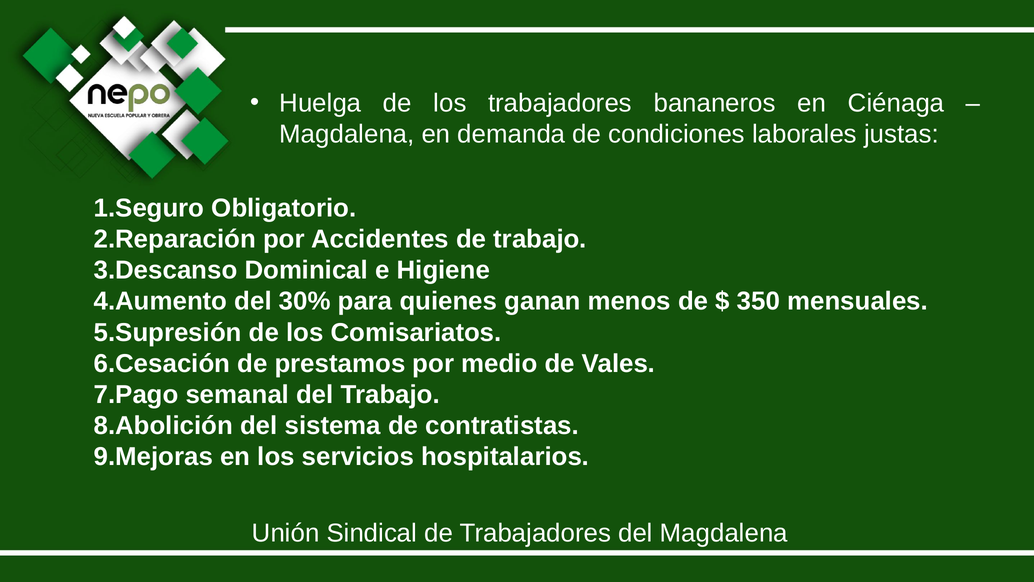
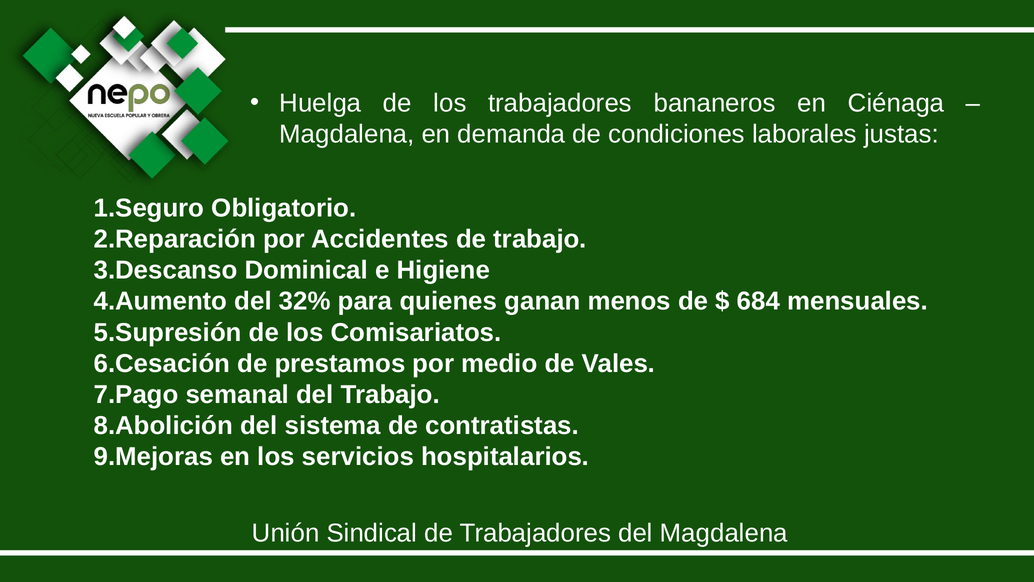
30%: 30% -> 32% (305, 301)
350: 350 -> 684 (758, 301)
